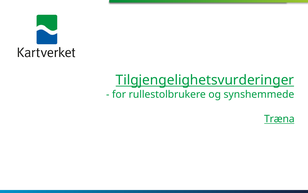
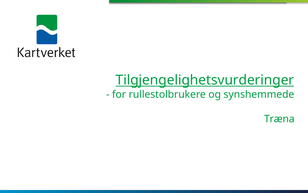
Træna underline: present -> none (279, 119)
